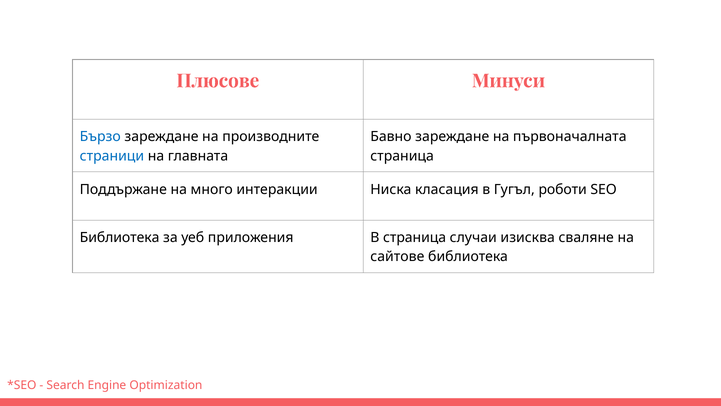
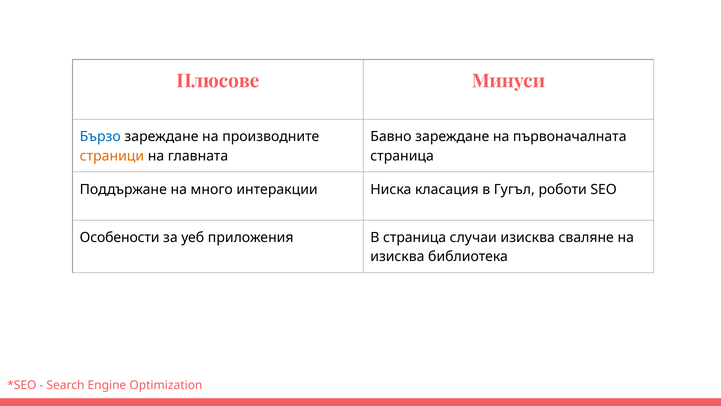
страници colour: blue -> orange (112, 156)
Библиотека: Библиотека -> Особености (120, 237)
сайтове: сайтове -> изисква (397, 257)
